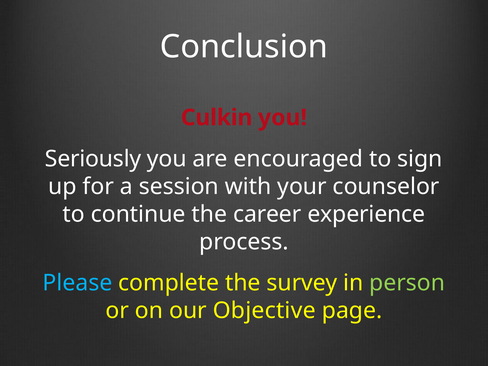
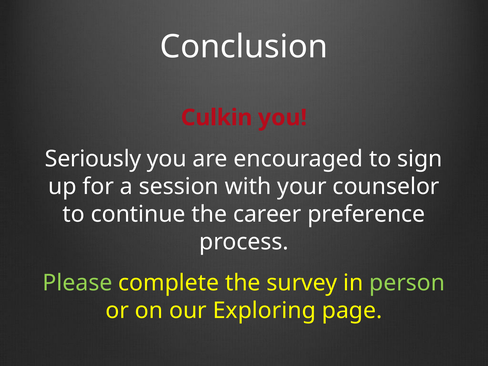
experience: experience -> preference (366, 214)
Please colour: light blue -> light green (77, 283)
Objective: Objective -> Exploring (264, 311)
